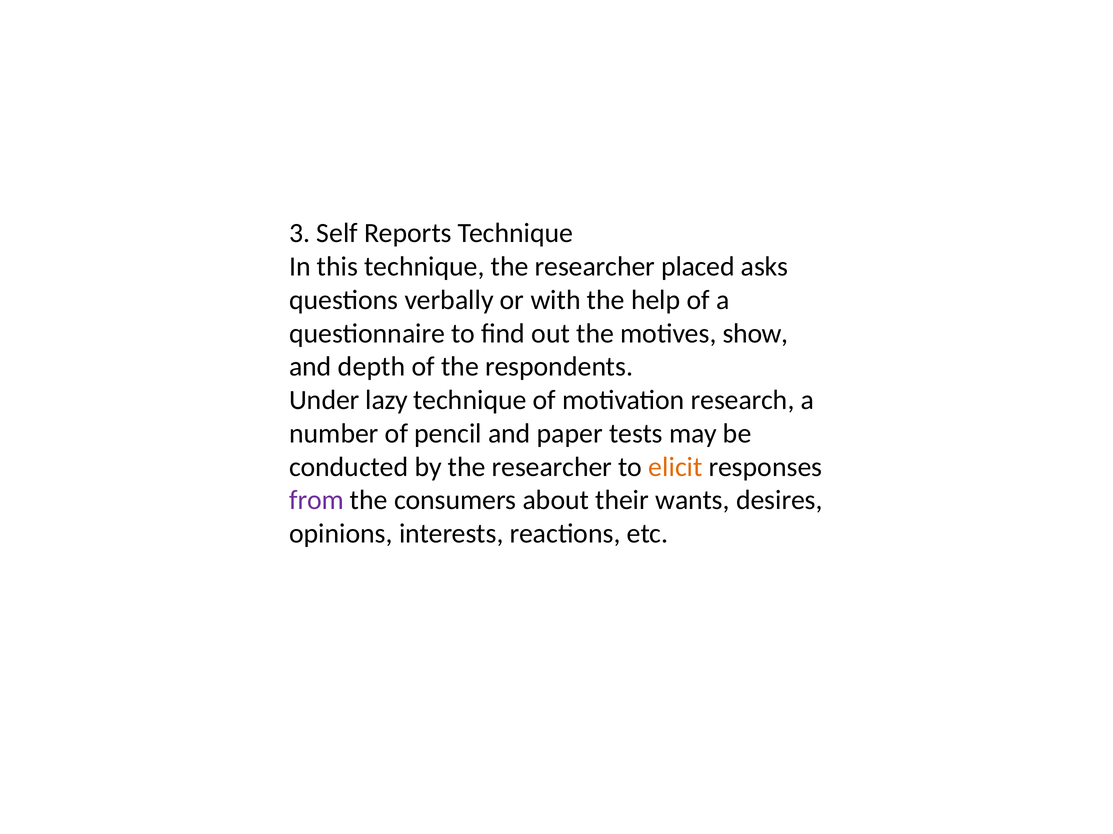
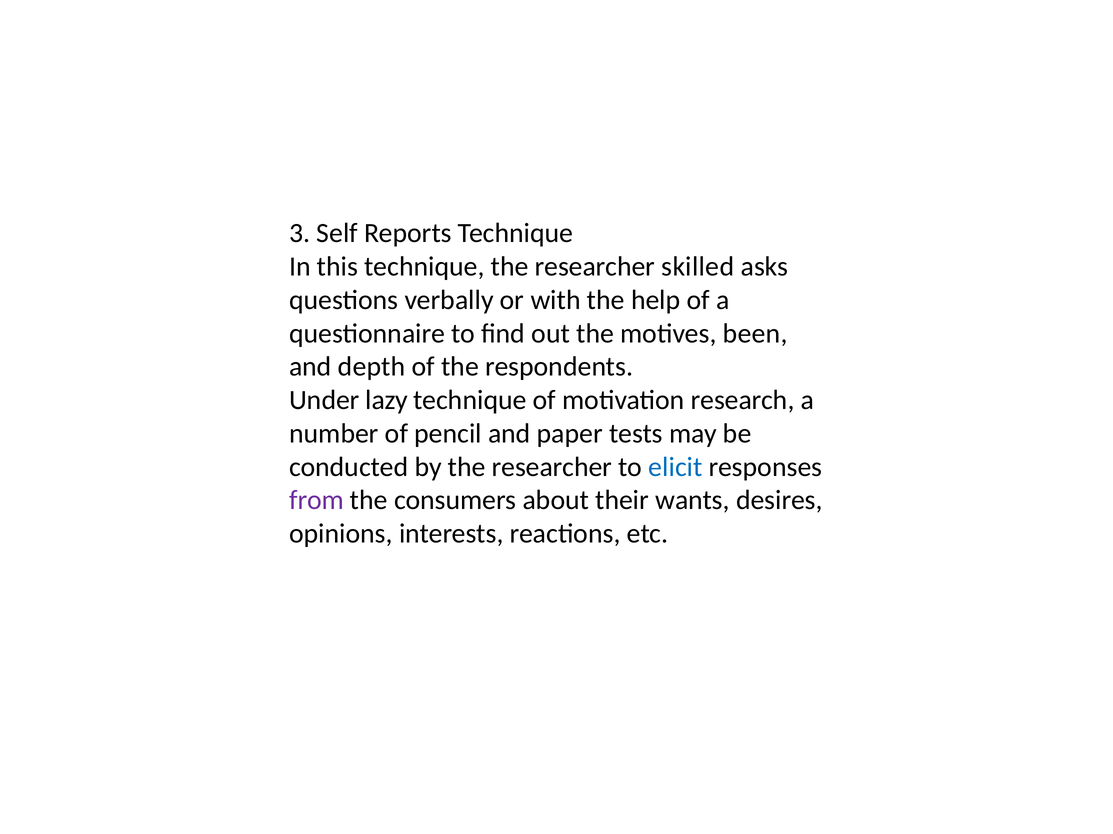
placed: placed -> skilled (698, 267)
show: show -> been (755, 334)
elicit colour: orange -> blue (675, 467)
